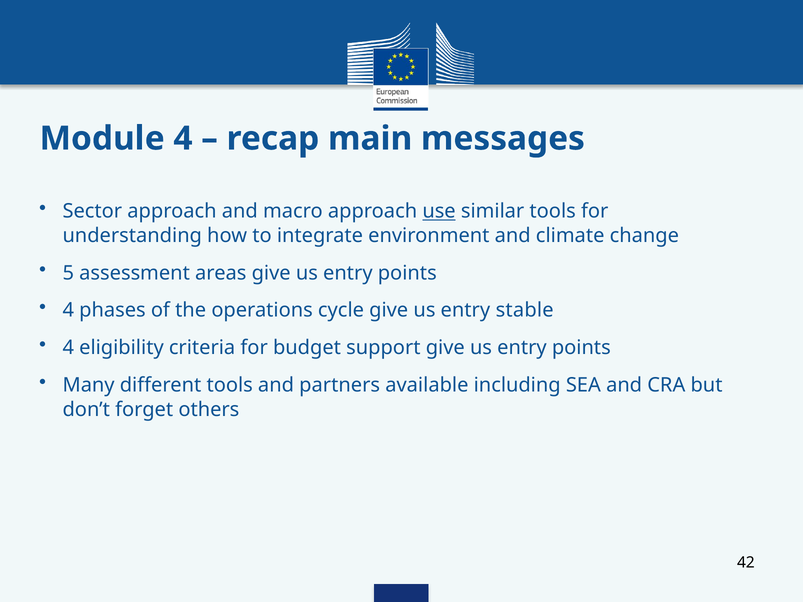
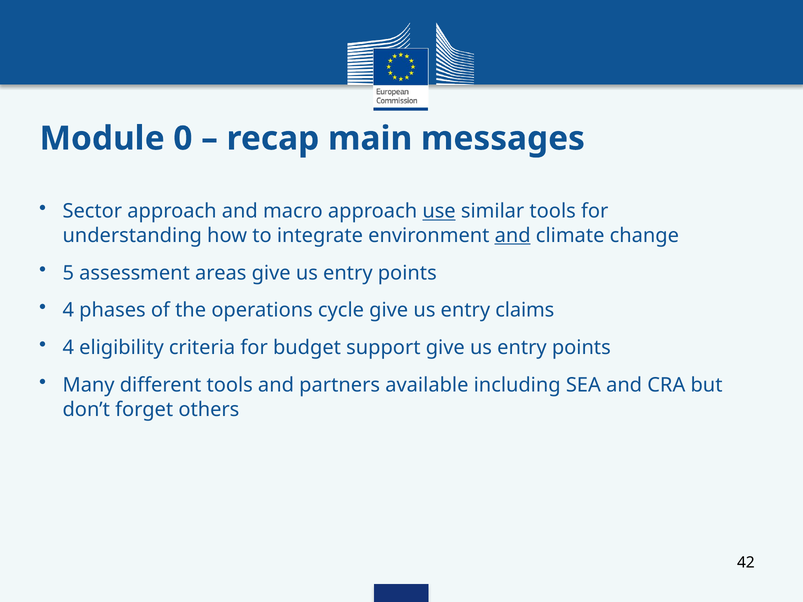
Module 4: 4 -> 0 (183, 139)
and underline: none -> present (513, 236)
stable: stable -> claims (525, 310)
